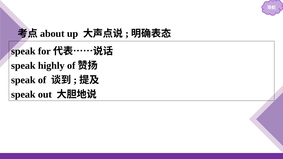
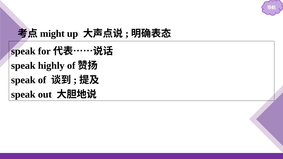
about: about -> might (52, 34)
